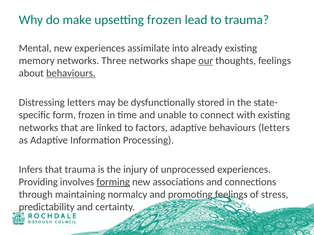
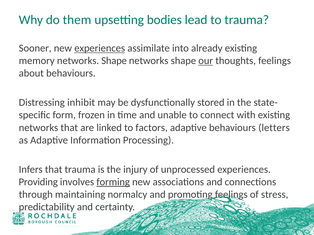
make: make -> them (77, 20)
upsetting frozen: frozen -> bodies (164, 20)
Mental: Mental -> Sooner (35, 48)
experiences underline: none -> present (100, 48)
memory networks Three: Three -> Shape (114, 61)
behaviours underline: present -> none (71, 73)
Distressing letters: letters -> inhibit (81, 103)
